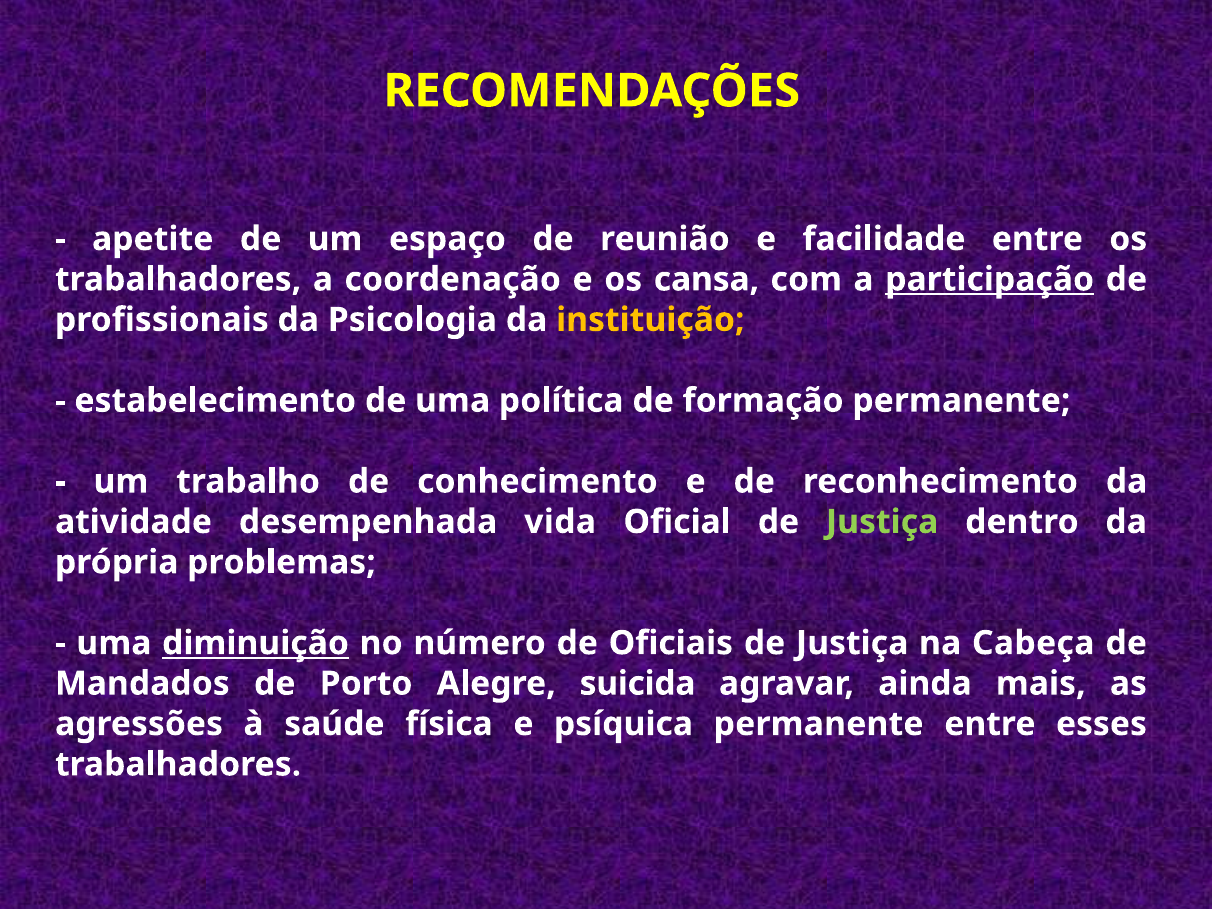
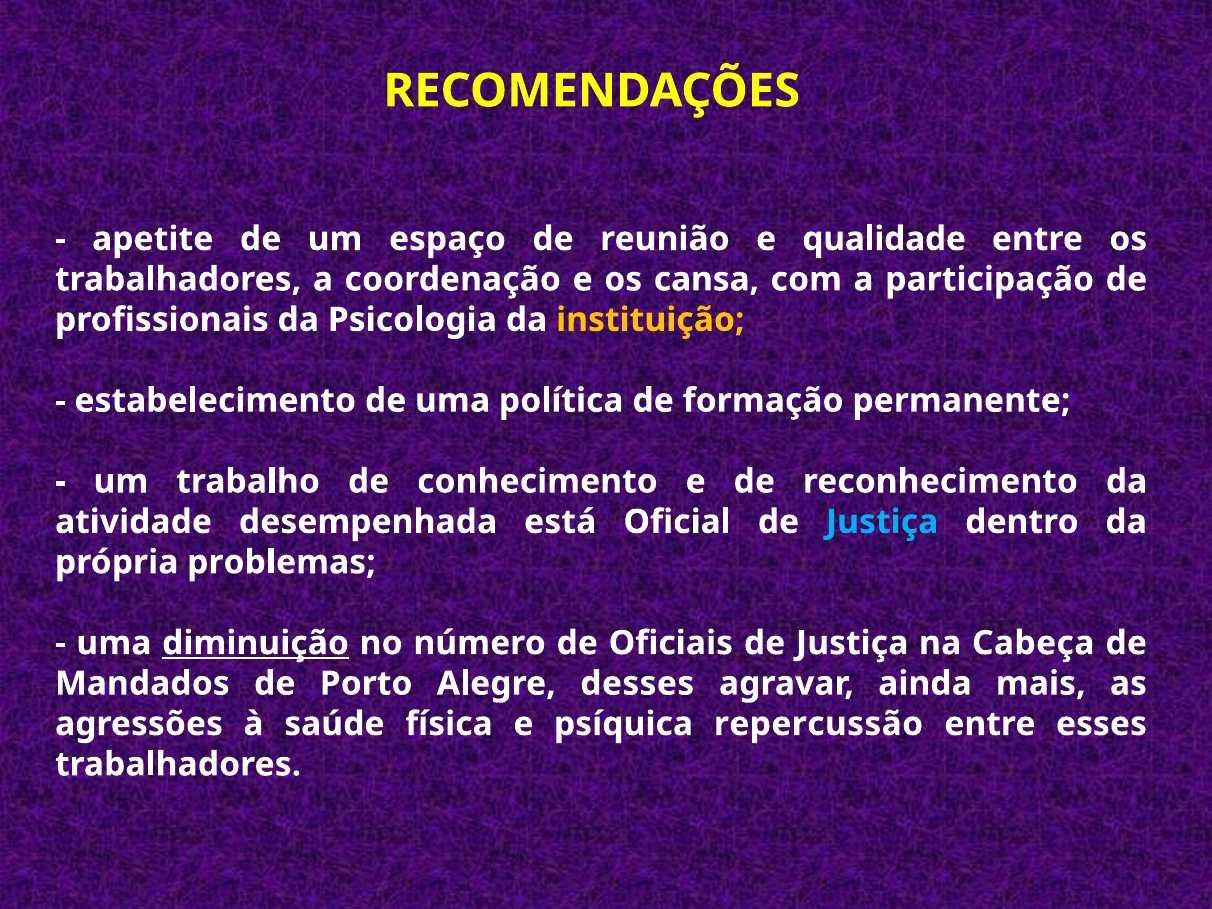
facilidade: facilidade -> qualidade (884, 239)
participação underline: present -> none (990, 279)
vida: vida -> está (560, 522)
Justiça colour: light green -> light blue (882, 522)
suicida: suicida -> desses (637, 684)
psíquica permanente: permanente -> repercussão (819, 724)
